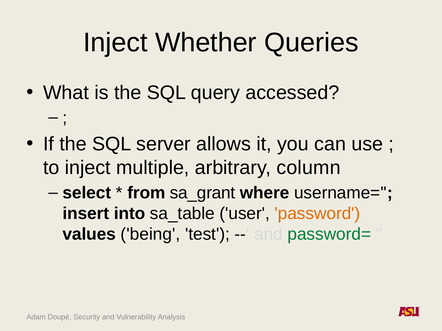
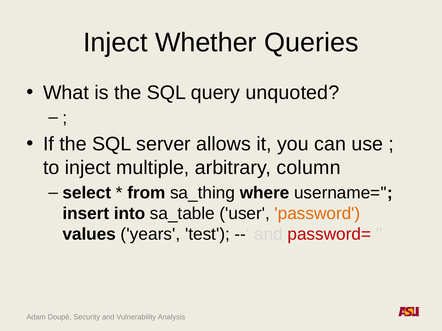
accessed: accessed -> unquoted (292, 93)
sa_grant: sa_grant -> sa_thing (203, 193)
being: being -> years (150, 235)
password= colour: green -> red (329, 235)
